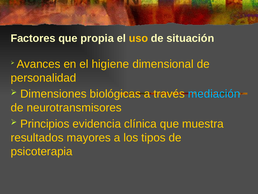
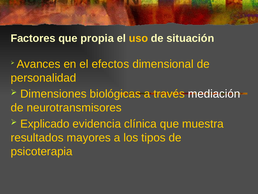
higiene: higiene -> efectos (110, 64)
mediación colour: light blue -> white (214, 94)
Principios: Principios -> Explicado (45, 124)
